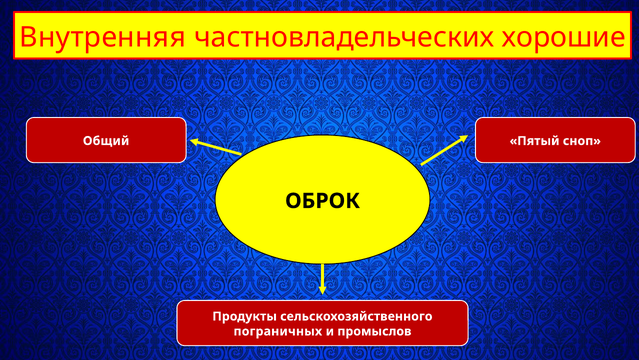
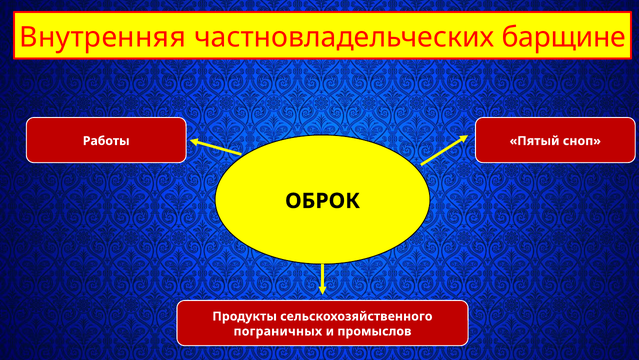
хорошие: хорошие -> барщине (564, 37)
Общий: Общий -> Работы (106, 141)
